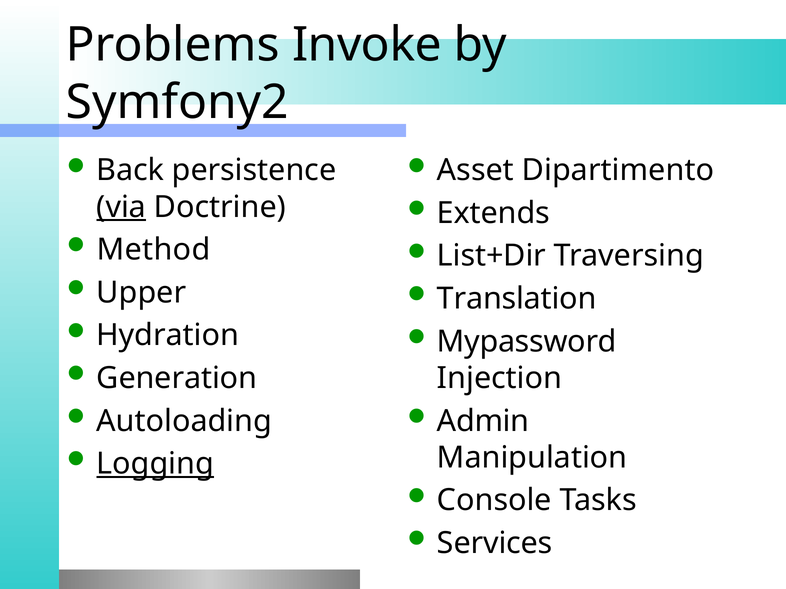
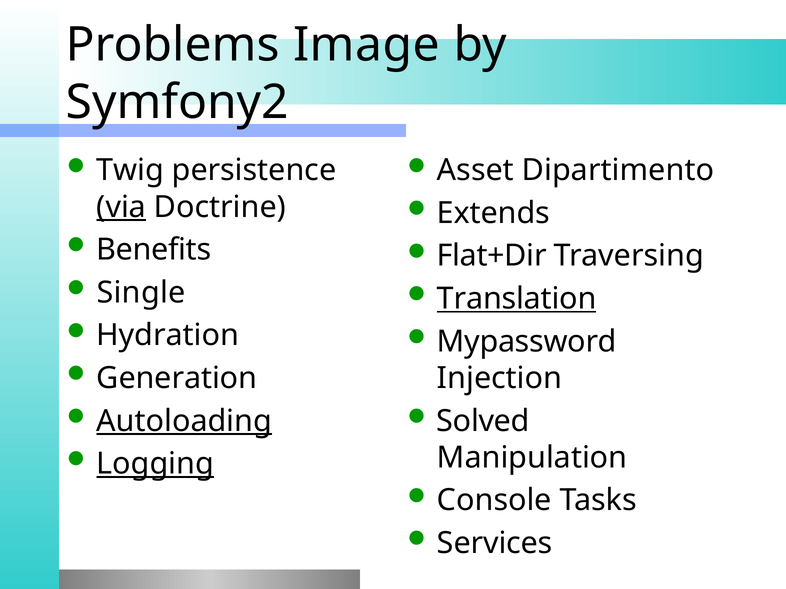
Invoke: Invoke -> Image (366, 45)
Back: Back -> Twig (130, 170)
Method: Method -> Benefits (154, 250)
List+Dir: List+Dir -> Flat+Dir (492, 256)
Upper: Upper -> Single (141, 293)
Translation underline: none -> present (517, 299)
Autoloading underline: none -> present (184, 421)
Admin: Admin -> Solved (483, 421)
